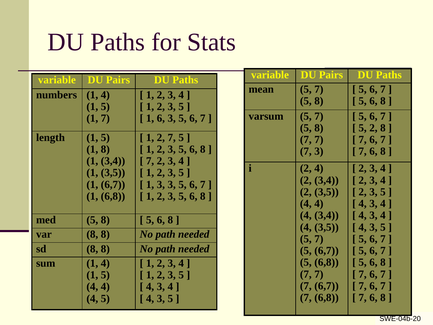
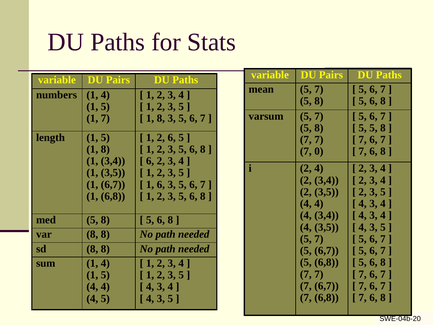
6: 6 -> 8 (161, 118)
5 2: 2 -> 5 (373, 128)
2 7: 7 -> 6 (172, 137)
7 3: 3 -> 0 (319, 151)
7: 7 -> 6 (150, 161)
1 3: 3 -> 6 (161, 184)
